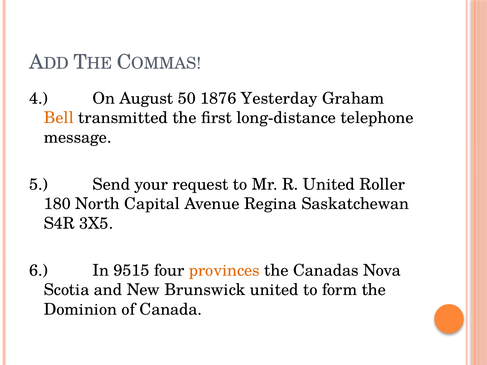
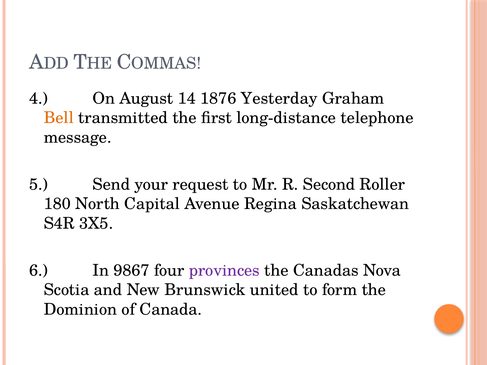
50: 50 -> 14 (187, 99)
R United: United -> Second (329, 185)
9515: 9515 -> 9867 (131, 271)
provinces colour: orange -> purple (224, 271)
